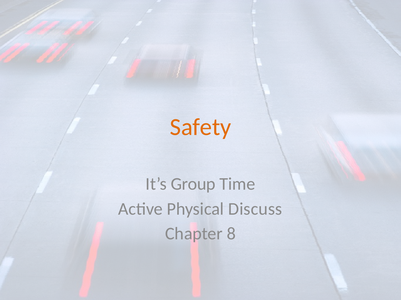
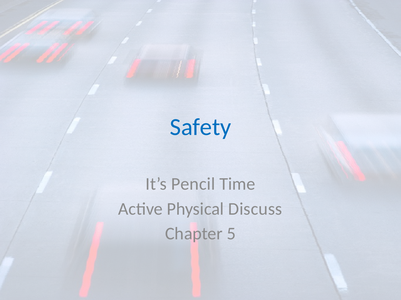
Safety colour: orange -> blue (201, 127)
Group: Group -> Pencil (193, 184)
8: 8 -> 5 (231, 234)
